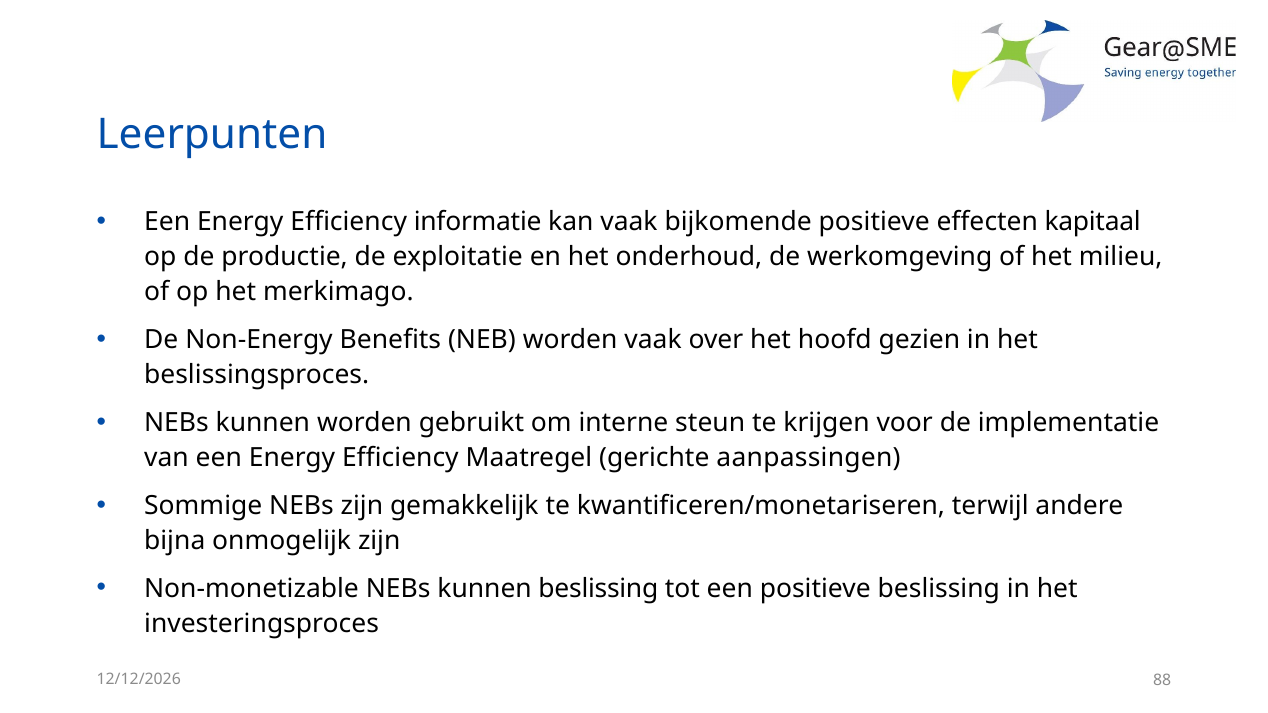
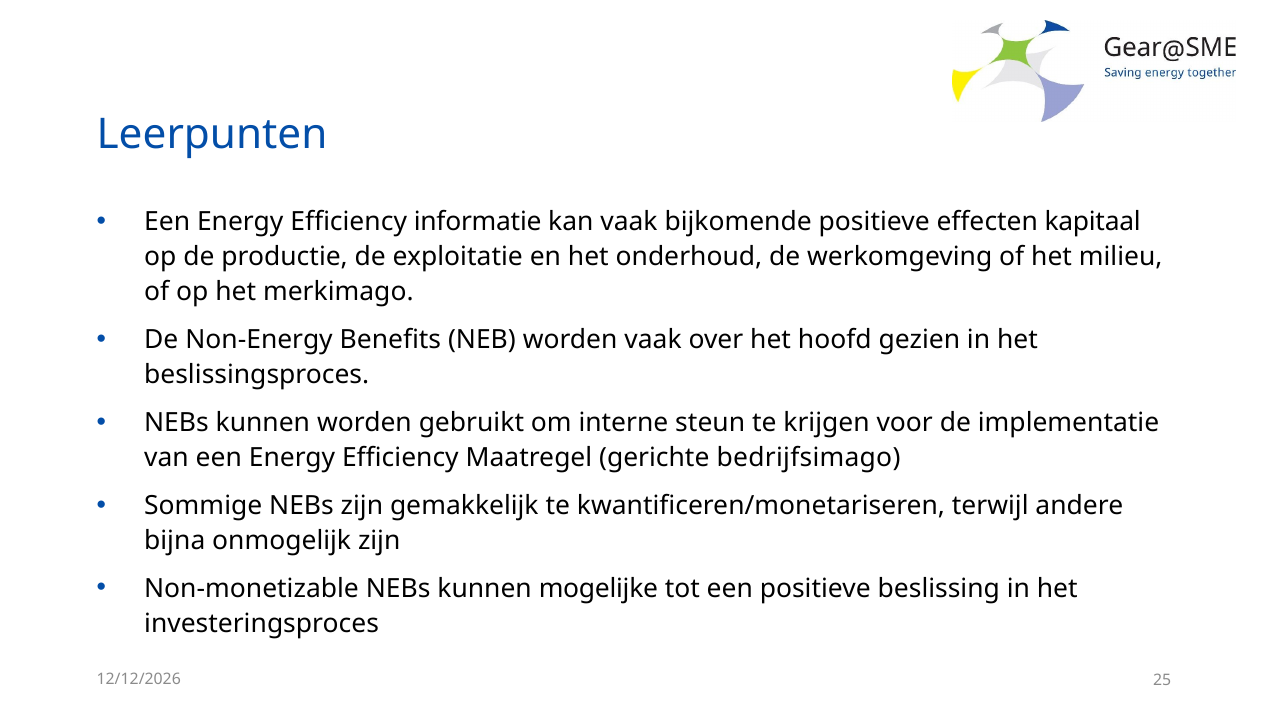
aanpassingen: aanpassingen -> bedrijfsimago (809, 458)
kunnen beslissing: beslissing -> mogelijke (598, 589)
88: 88 -> 25 (1162, 681)
